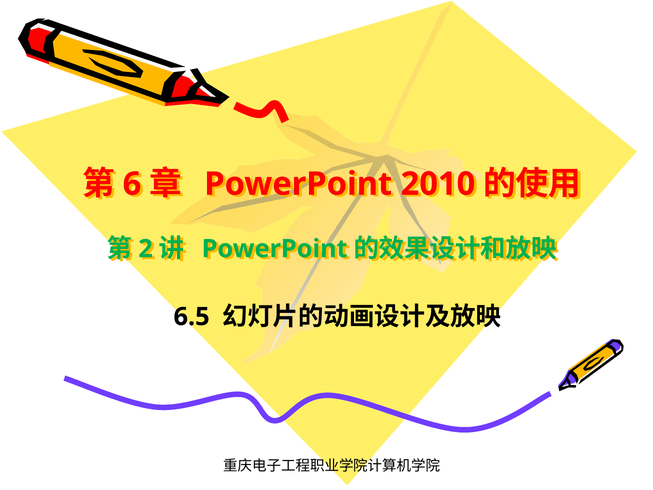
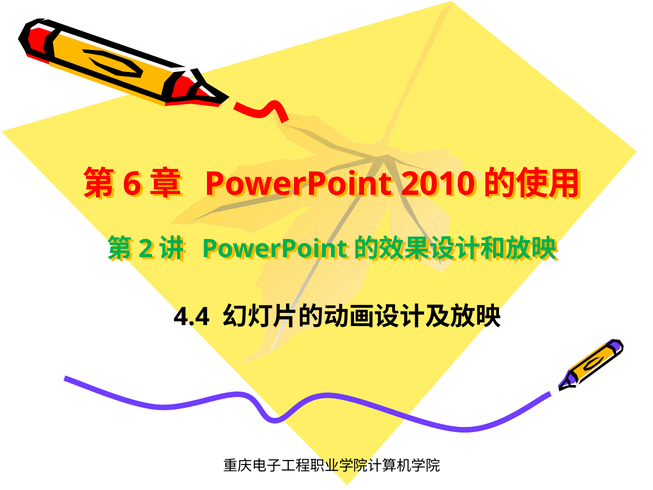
6.5: 6.5 -> 4.4 (192, 317)
